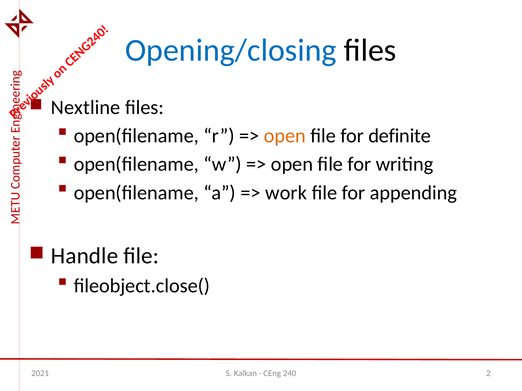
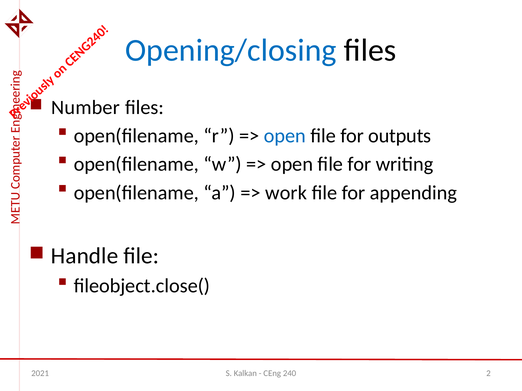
Nextline: Nextline -> Number (86, 108)
open colour: orange -> blue (285, 136)
definite: definite -> outputs (400, 136)
